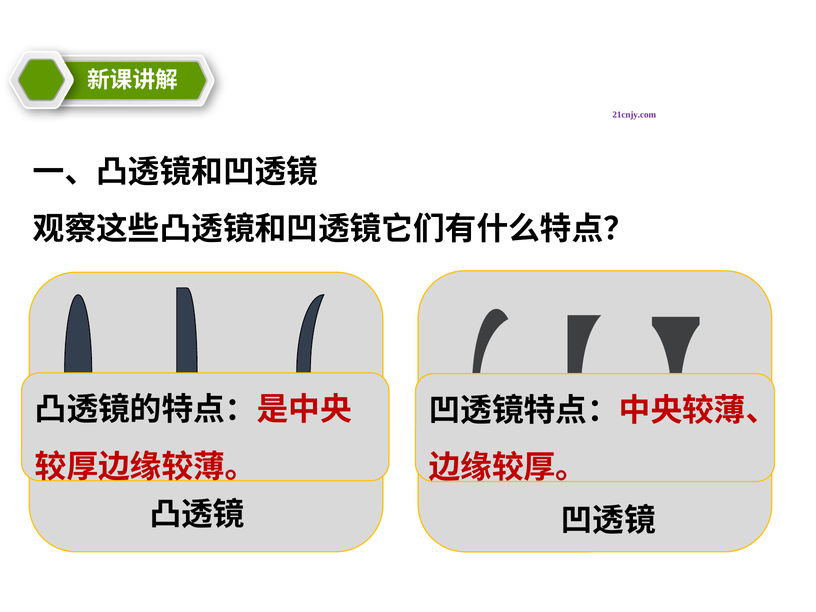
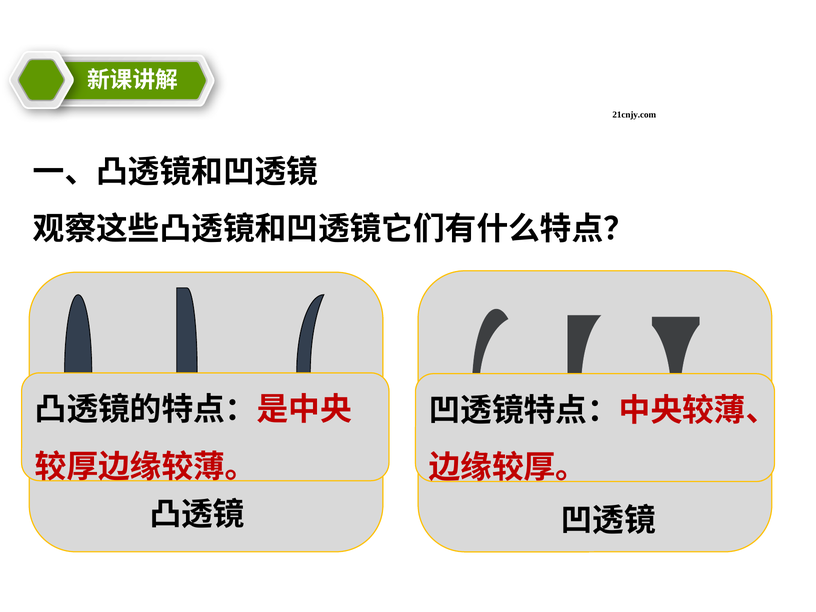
21cnjy.com colour: purple -> black (634, 115)
